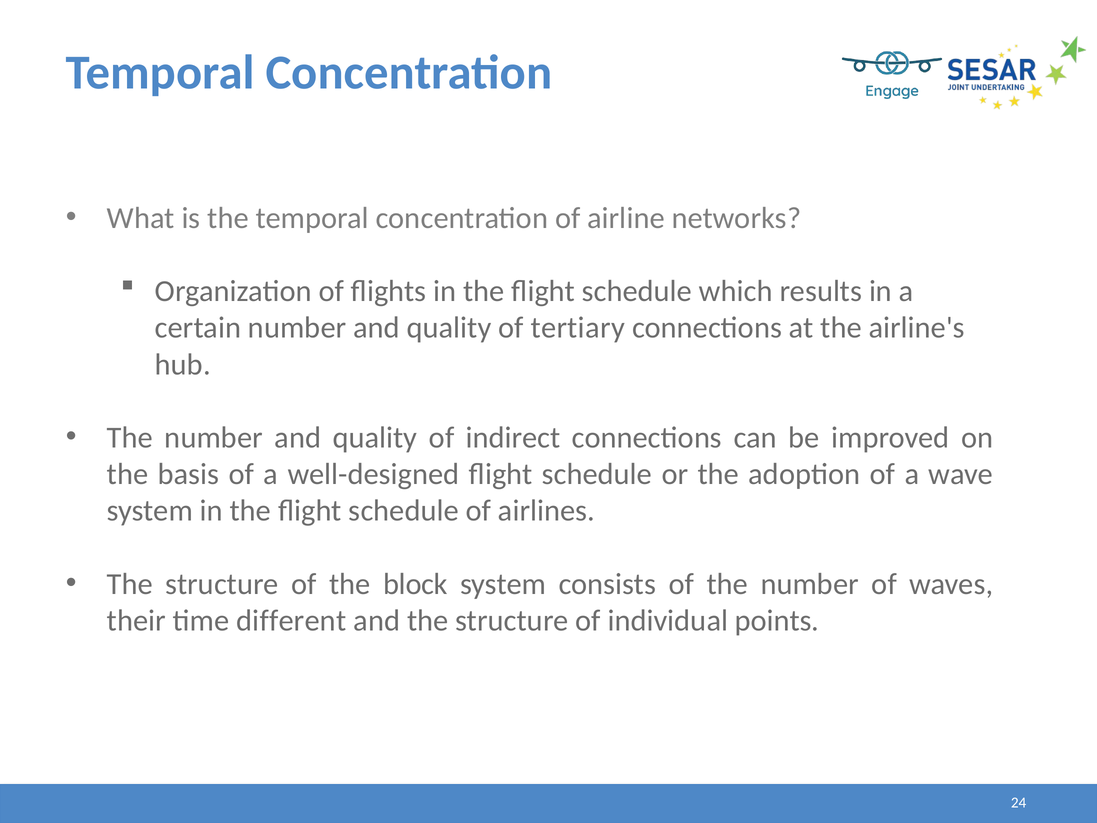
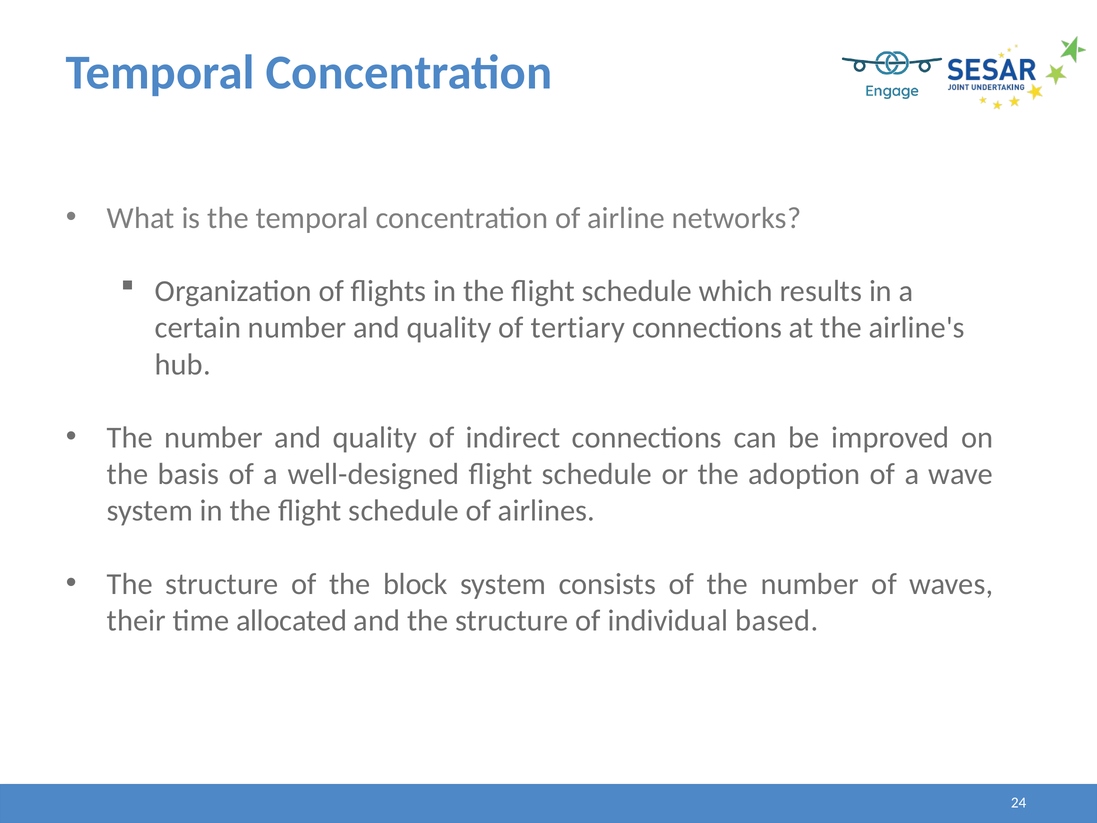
different: different -> allocated (292, 621)
points: points -> based (777, 621)
